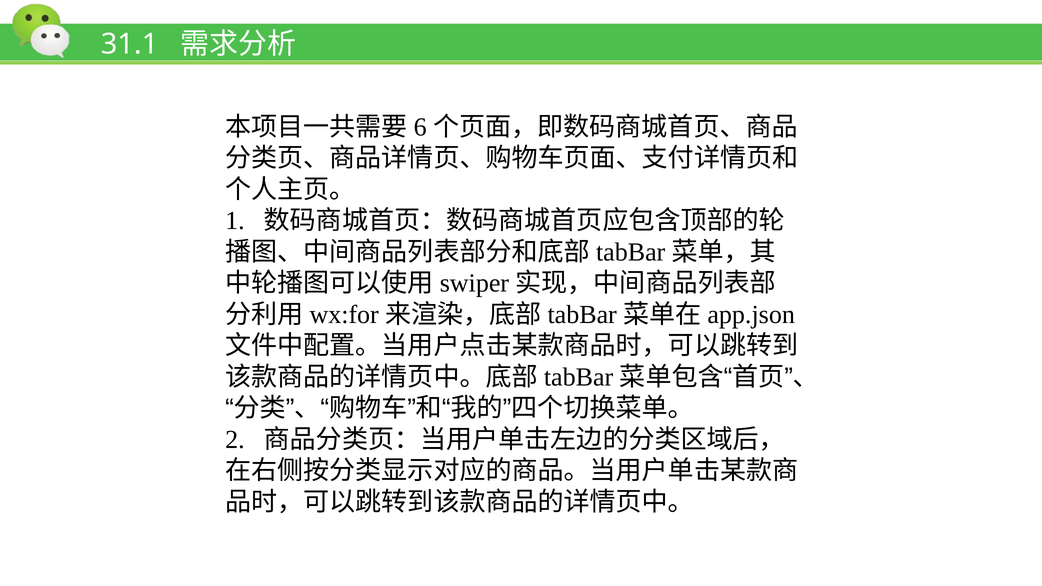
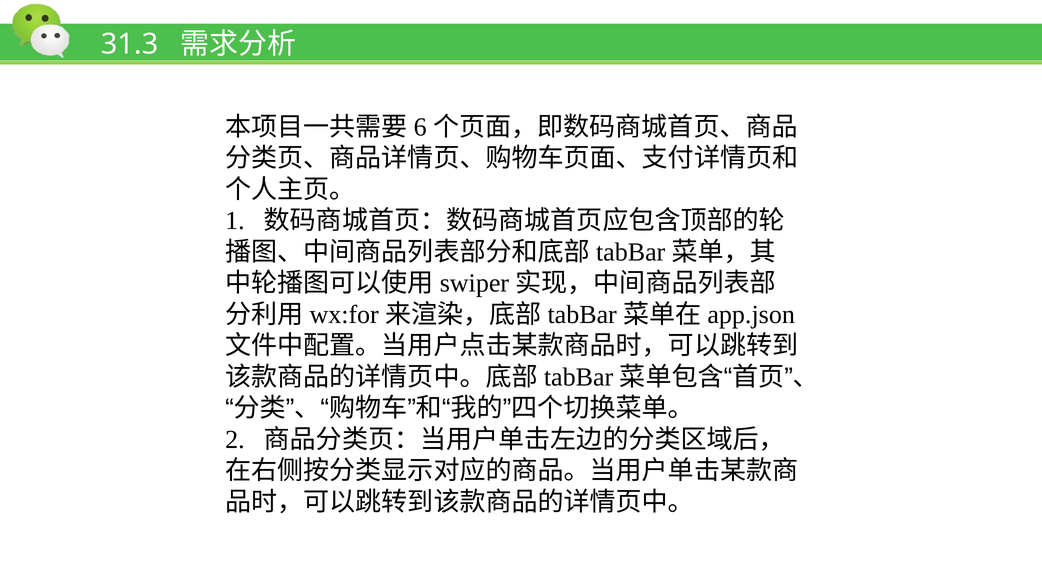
31.1: 31.1 -> 31.3 (130, 44)
